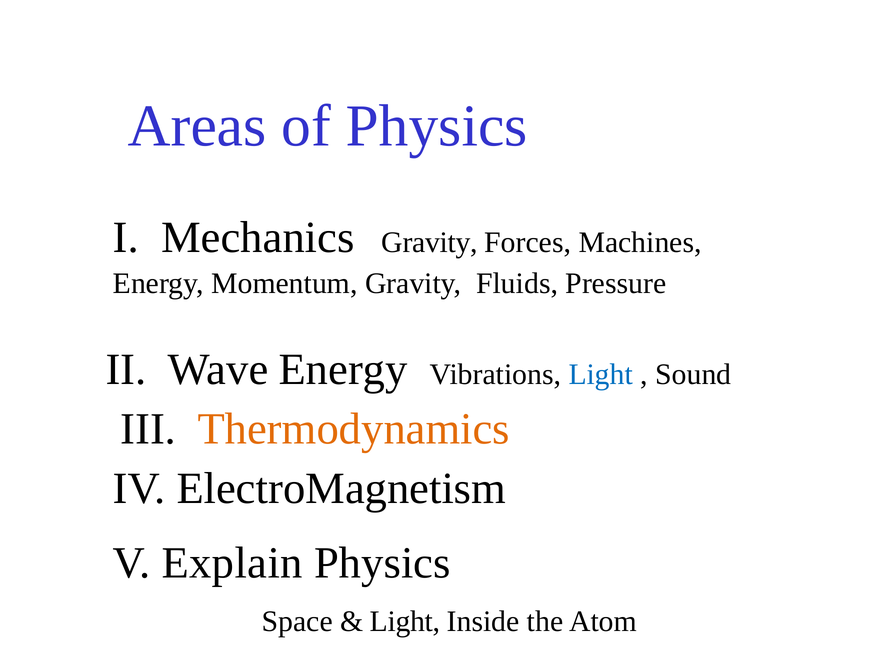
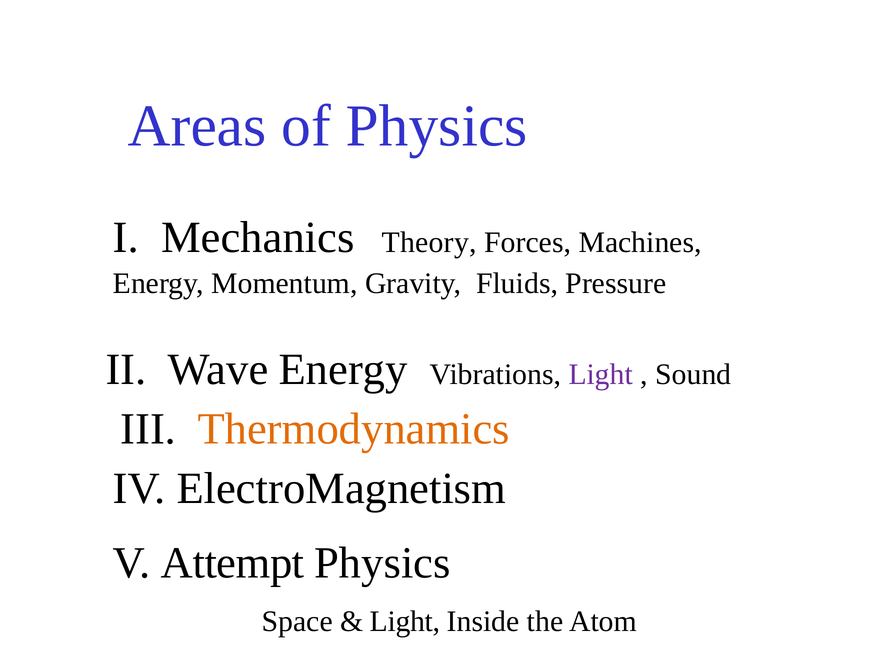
Mechanics Gravity: Gravity -> Theory (429, 243)
Light colour: blue -> purple (601, 374)
Explain: Explain -> Attempt (233, 563)
